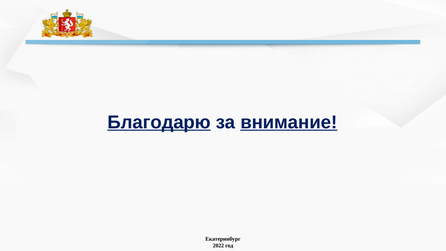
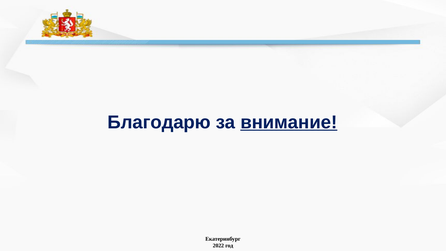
Благодарю underline: present -> none (159, 122)
